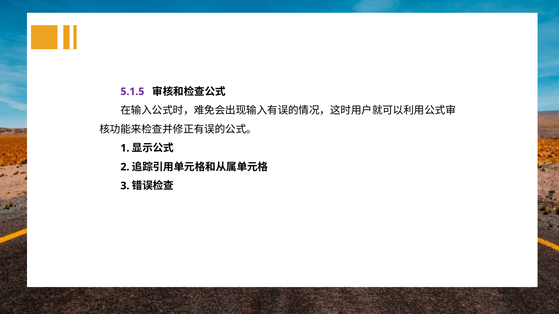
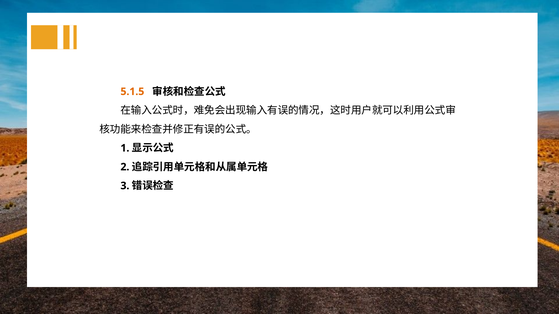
5.1.5 colour: purple -> orange (132, 92)
